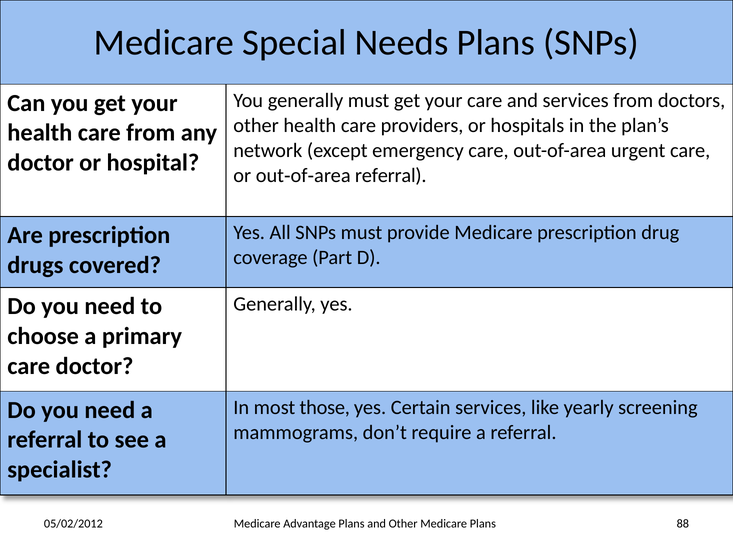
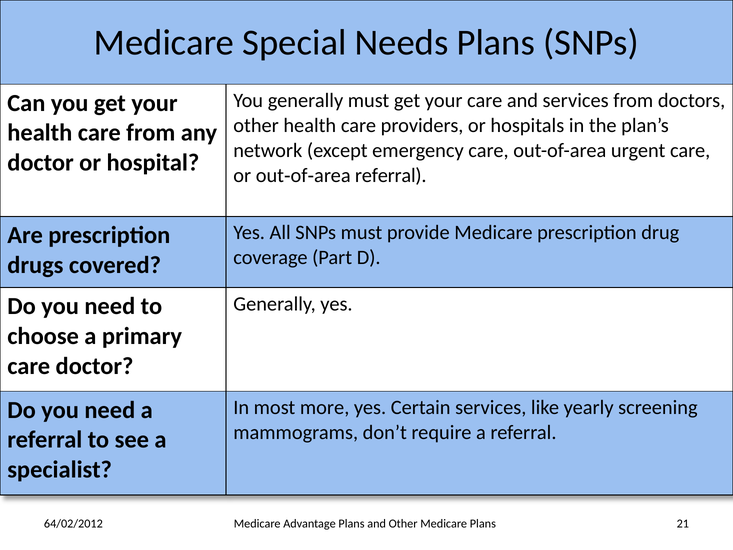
those: those -> more (325, 407)
05/02/2012: 05/02/2012 -> 64/02/2012 (73, 524)
88: 88 -> 21 (683, 524)
